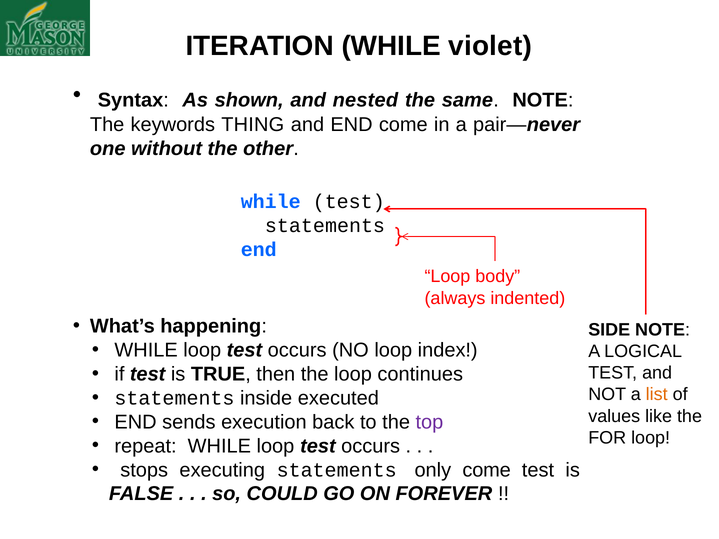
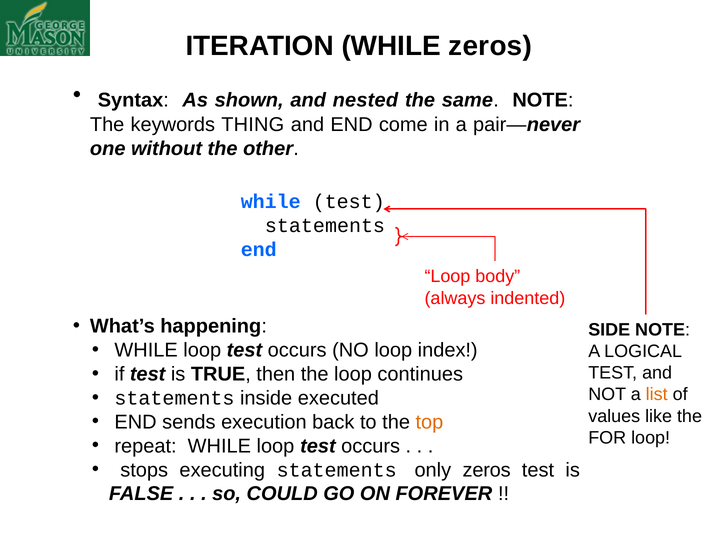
WHILE violet: violet -> zeros (490, 46)
top colour: purple -> orange (429, 422)
only come: come -> zeros (487, 470)
